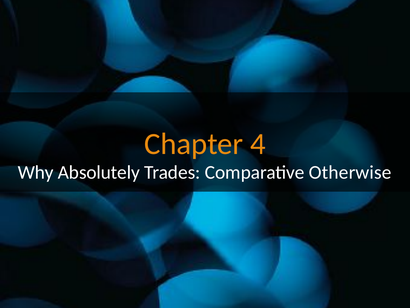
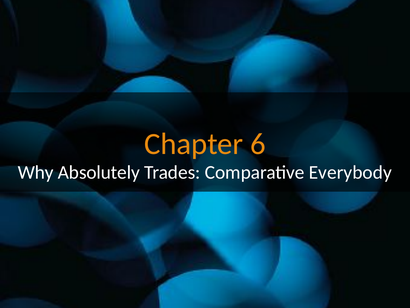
4: 4 -> 6 (258, 144)
Otherwise: Otherwise -> Everybody (350, 172)
